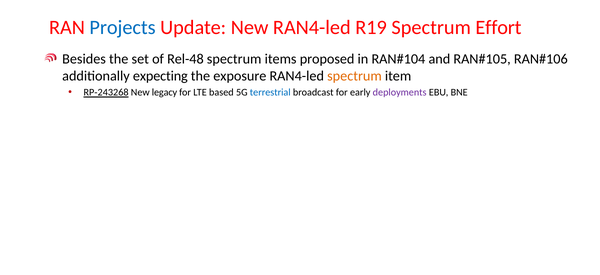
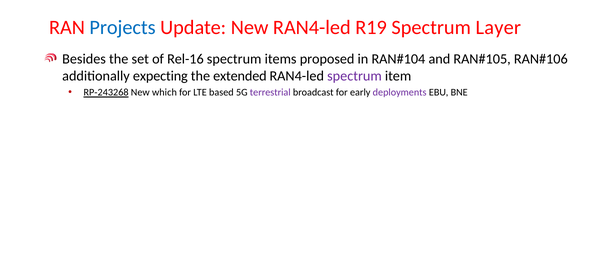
Effort: Effort -> Layer (498, 28)
Rel-48: Rel-48 -> Rel-16 (185, 59)
exposure: exposure -> extended (240, 76)
spectrum colour: orange -> purple (354, 76)
legacy: legacy -> which (164, 92)
terrestrial colour: blue -> purple (270, 92)
